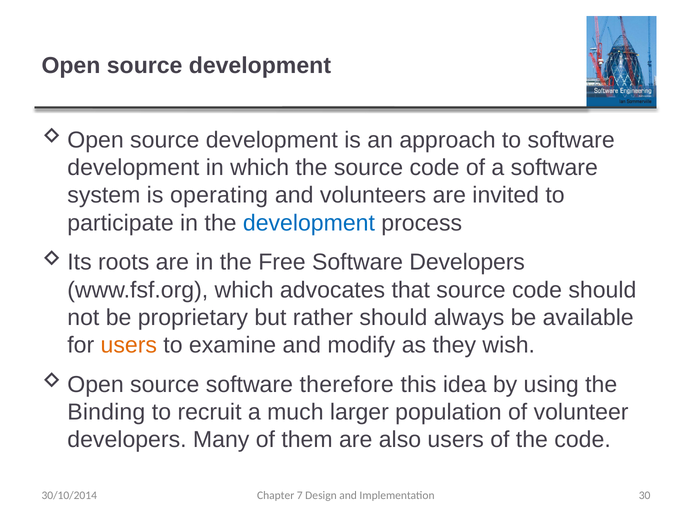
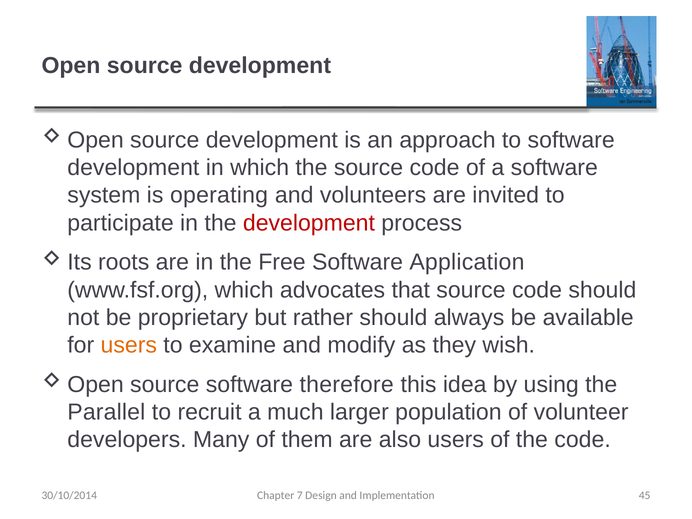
development colour: blue -> red (309, 223)
Software Developers: Developers -> Application (467, 262)
Binding: Binding -> Parallel (106, 412)
30: 30 -> 45 (645, 496)
